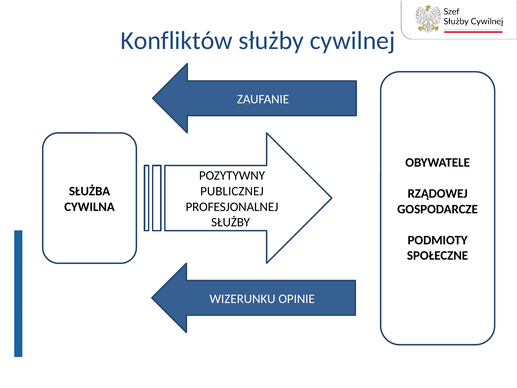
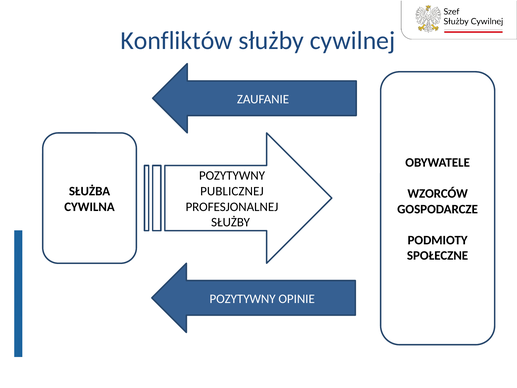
RZĄDOWEJ: RZĄDOWEJ -> WZORCÓW (438, 193)
WIZERUNKU: WIZERUNKU -> POZYTYWNY (243, 299)
